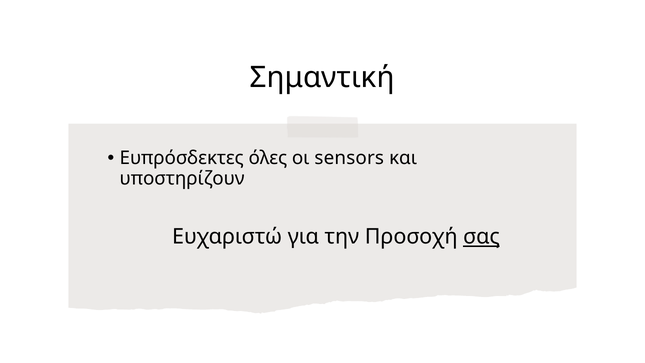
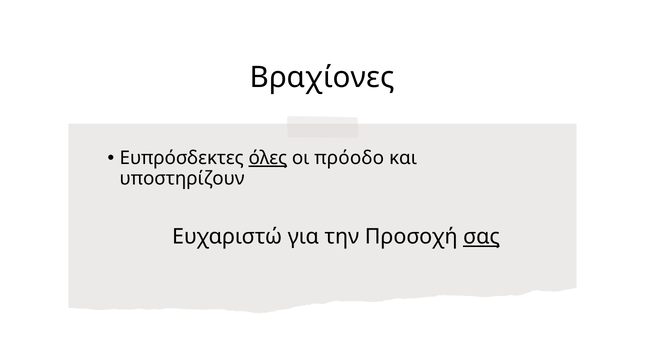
Σημαντική: Σημαντική -> Βραχίονες (322, 77)
όλες underline: none -> present (268, 158)
sensors: sensors -> πρόοδο (349, 158)
